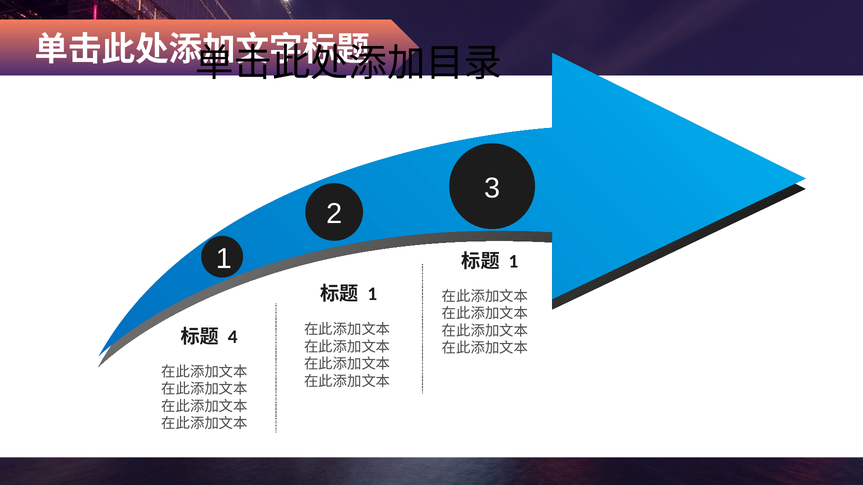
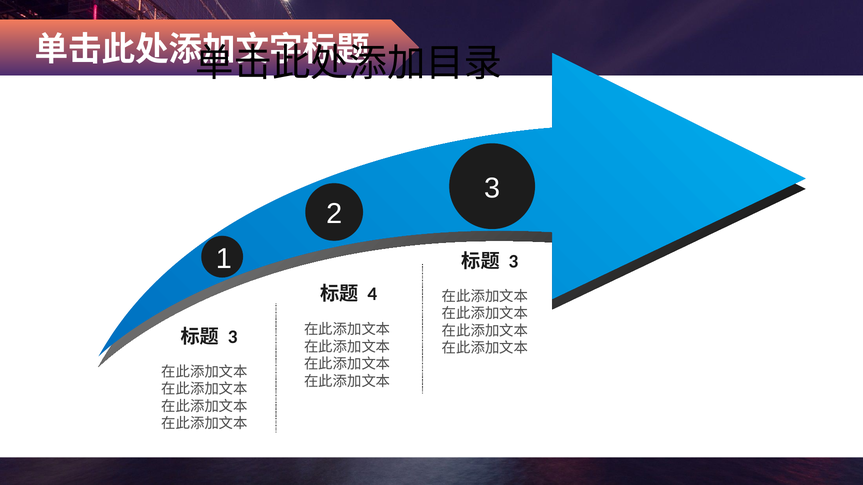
1: 1 -> 3 (513, 261)
1: 1 -> 4 (372, 294)
4: 4 -> 3 (233, 337)
